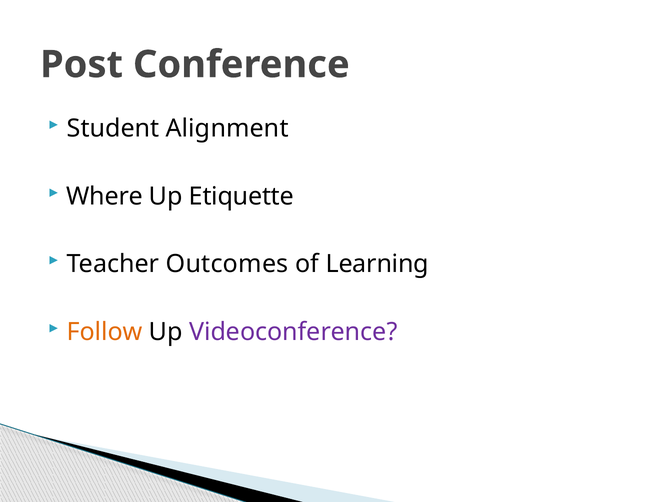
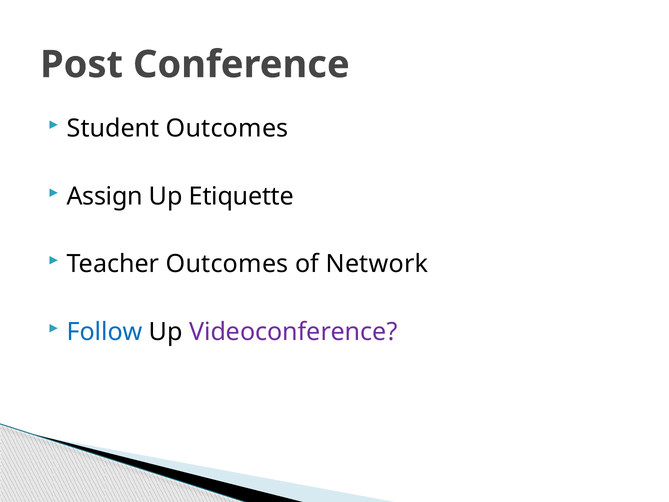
Student Alignment: Alignment -> Outcomes (227, 128)
Where: Where -> Assign (105, 196)
Learning: Learning -> Network (377, 264)
Follow colour: orange -> blue (105, 332)
